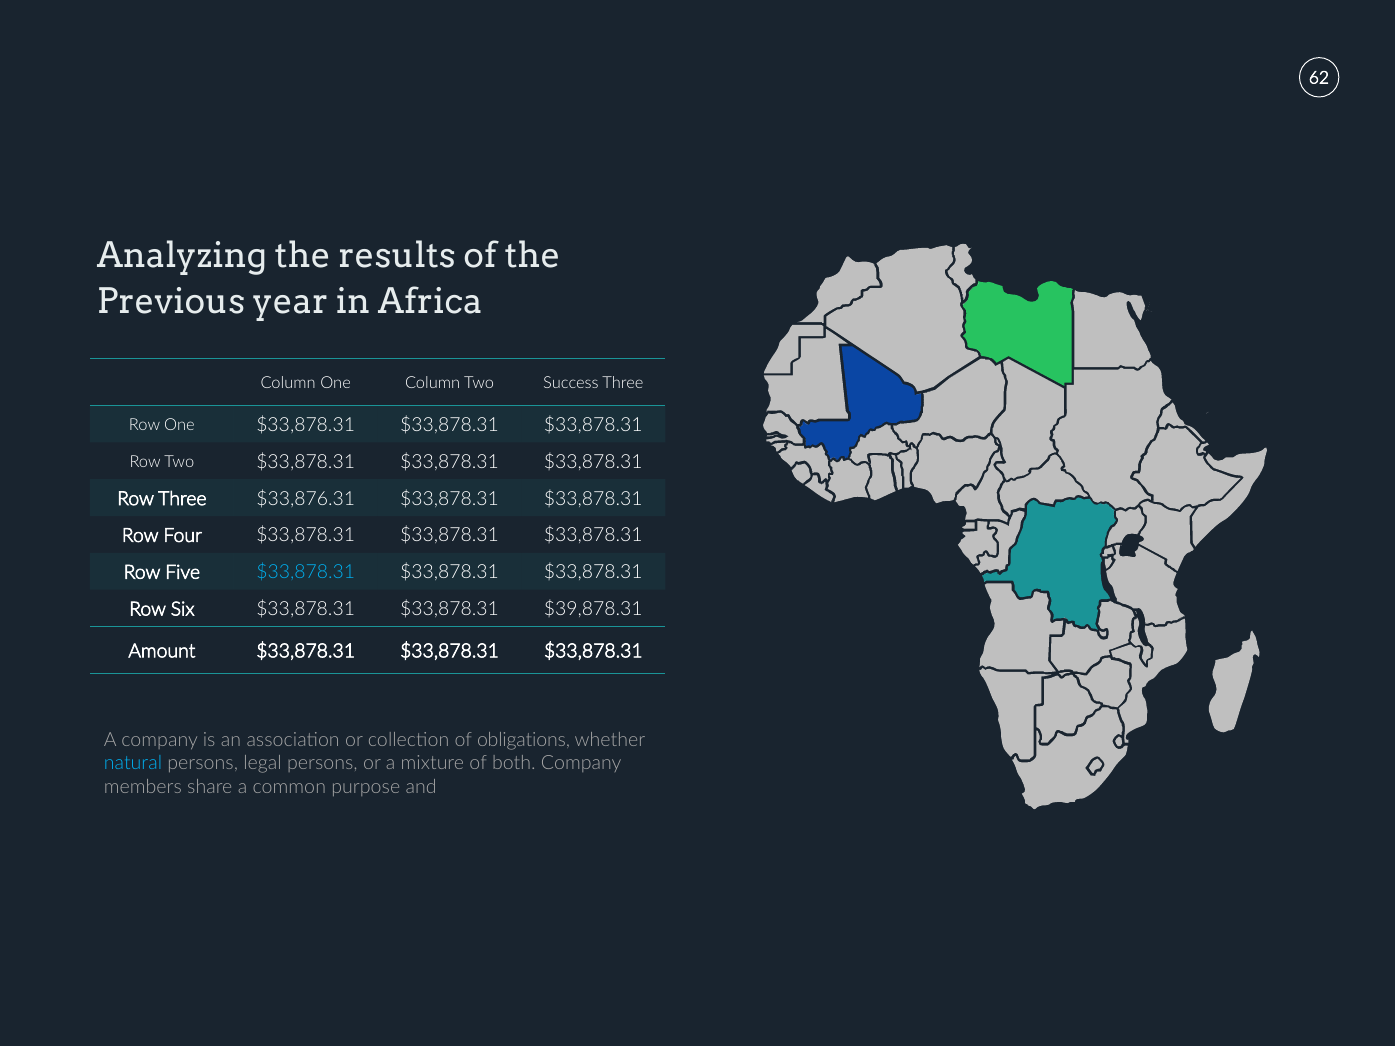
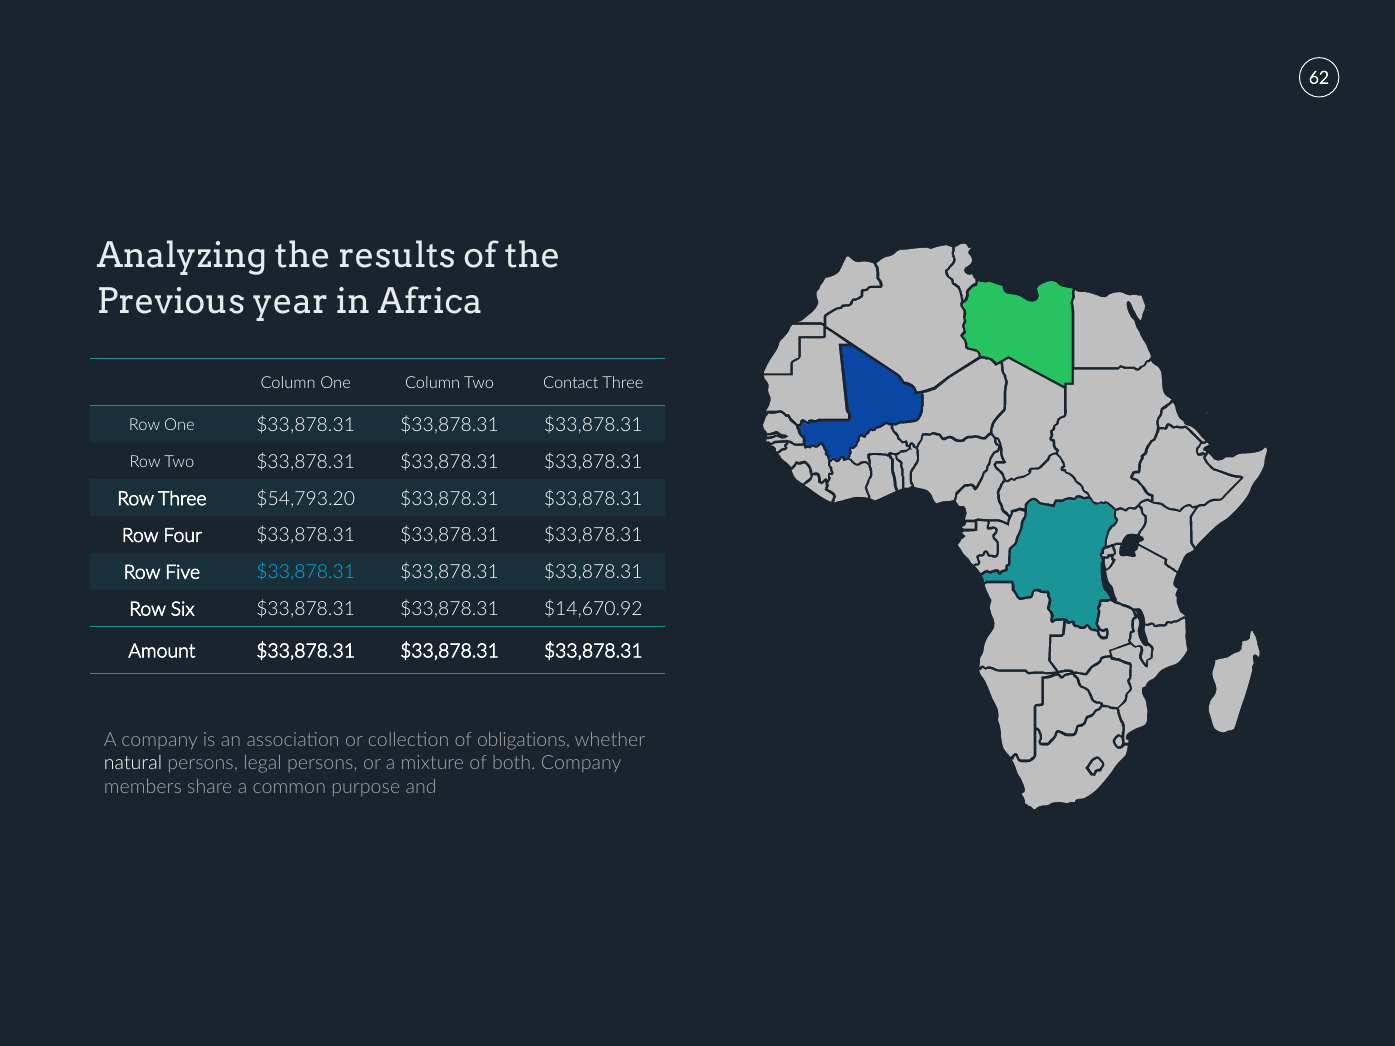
Success: Success -> Contact (571, 383)
$33,876.31: $33,876.31 -> $54,793.20 (306, 499)
$39,878.31: $39,878.31 -> $14,670.92 (593, 609)
natural colour: light blue -> white (133, 763)
